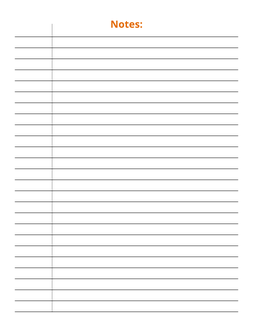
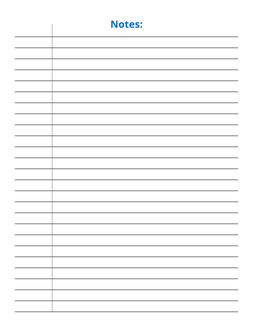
Notes colour: orange -> blue (126, 24)
